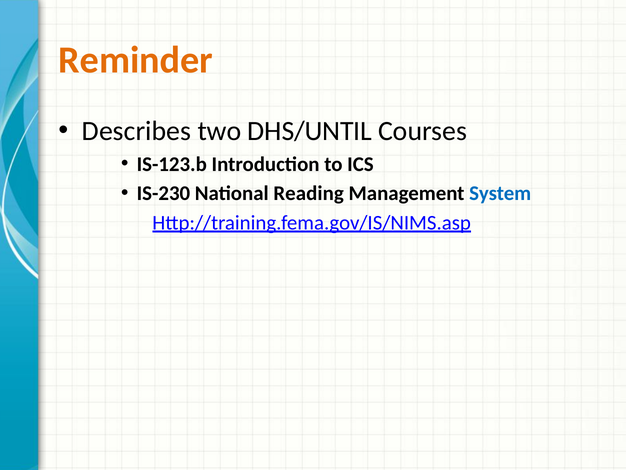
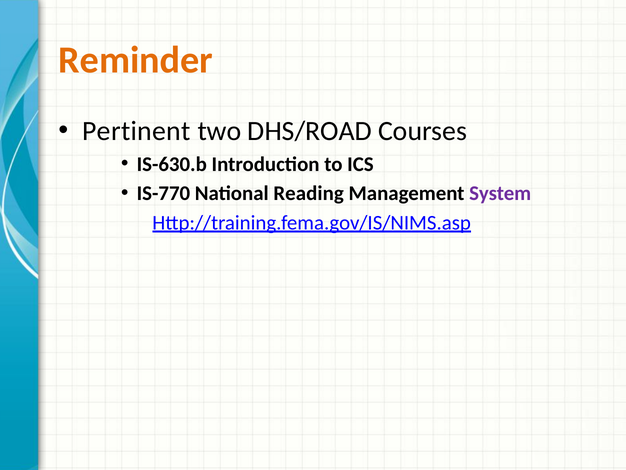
Describes: Describes -> Pertinent (136, 131)
DHS/UNTIL: DHS/UNTIL -> DHS/ROAD (310, 131)
IS-123.b: IS-123.b -> IS-630.b (172, 164)
IS-230: IS-230 -> IS-770 (163, 193)
System colour: blue -> purple (500, 193)
